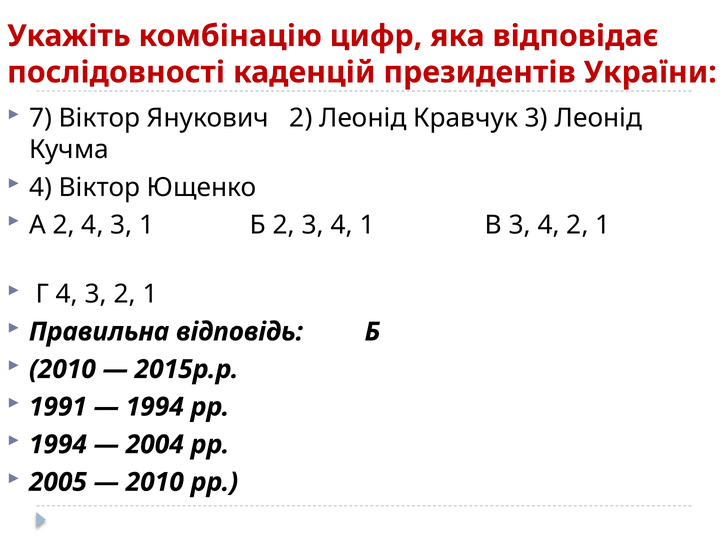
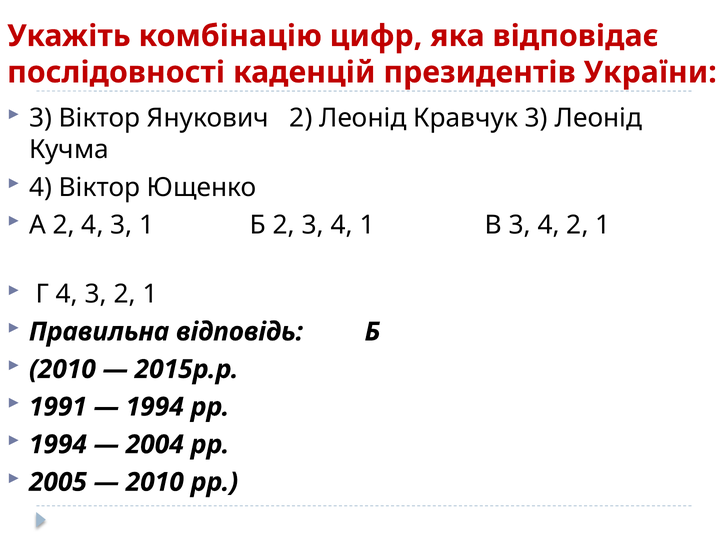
7: 7 -> 3 (40, 118)
